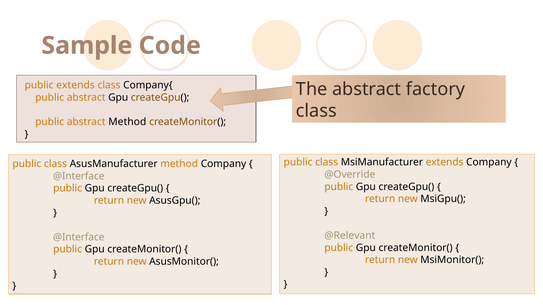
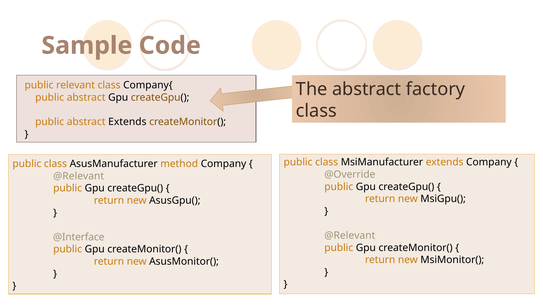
public extends: extends -> relevant (76, 85)
abstract Method: Method -> Extends (127, 122)
@Interface: @Interface -> @Relevant (79, 176)
